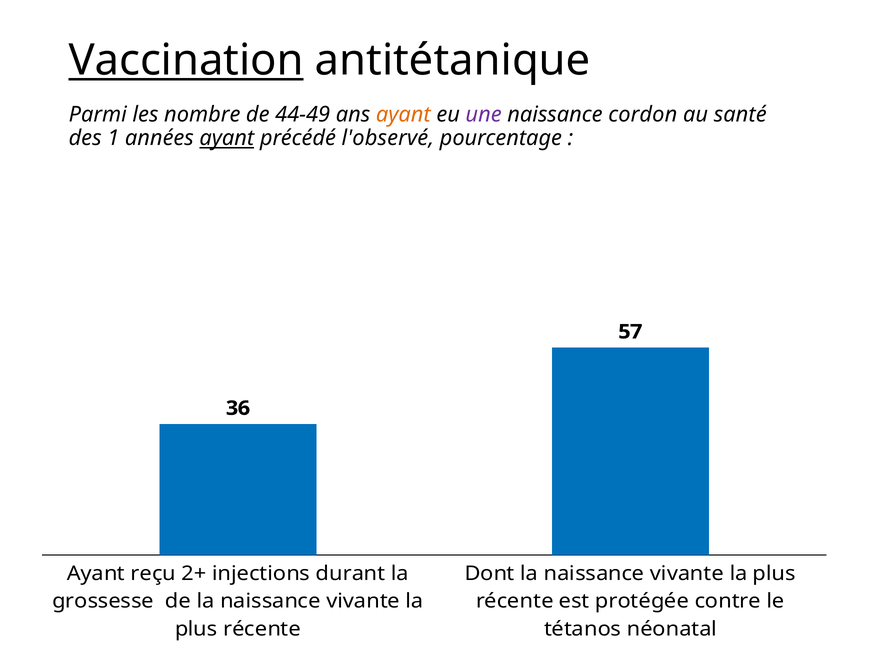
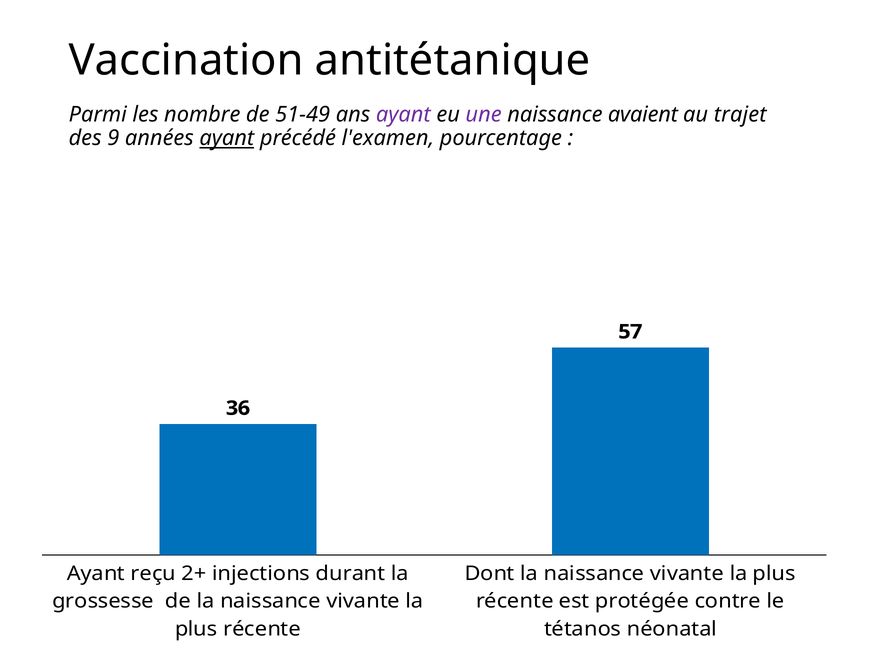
Vaccination underline: present -> none (186, 61)
44-49: 44-49 -> 51-49 (303, 115)
ayant colour: orange -> purple (403, 115)
cordon: cordon -> avaient (643, 115)
santé: santé -> trajet (740, 115)
1: 1 -> 9 (113, 138)
l'observé: l'observé -> l'examen (388, 138)
